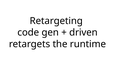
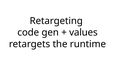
driven: driven -> values (83, 32)
